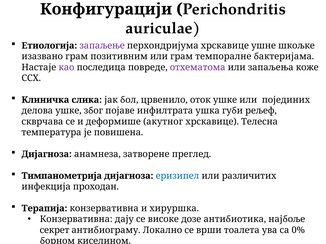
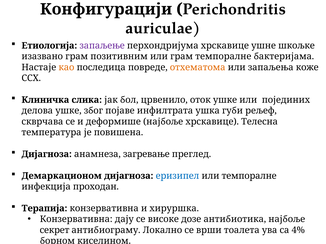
као colour: purple -> orange (66, 67)
отхематома colour: purple -> orange (198, 67)
деформише акутног: акутног -> најбоље (163, 122)
затворене: затворене -> загревање (146, 154)
Тимпанометрија: Тимпанометрија -> Демаркационом (62, 176)
или различитих: различитих -> темпоралне (249, 176)
0%: 0% -> 4% (298, 230)
